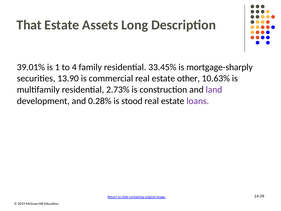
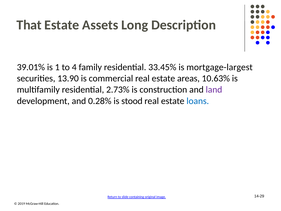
mortgage-sharply: mortgage-sharply -> mortgage-largest (220, 67)
other: other -> areas (188, 78)
loans colour: purple -> blue (198, 101)
